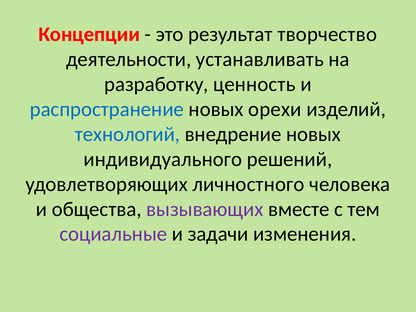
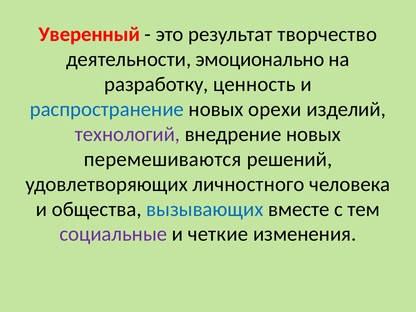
Концепции: Концепции -> Уверенный (89, 34)
устанавливать: устанавливать -> эмоционально (260, 59)
технологий colour: blue -> purple (127, 134)
индивидуального: индивидуального -> перемешиваются (163, 159)
вызывающих colour: purple -> blue (205, 209)
задачи: задачи -> четкие (218, 234)
